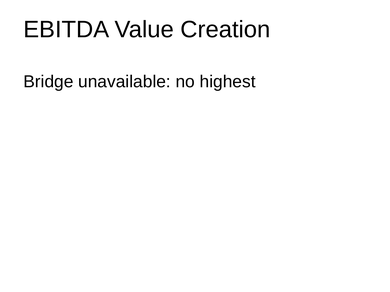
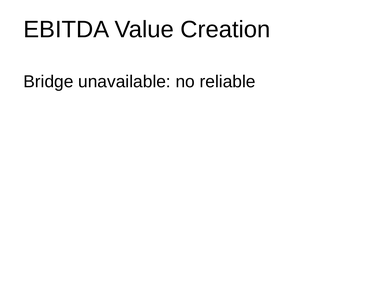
highest: highest -> reliable (228, 82)
